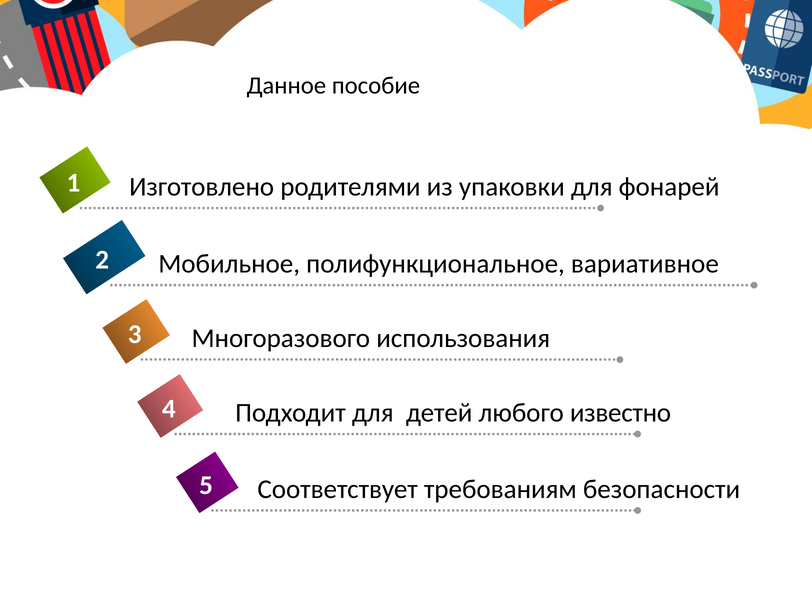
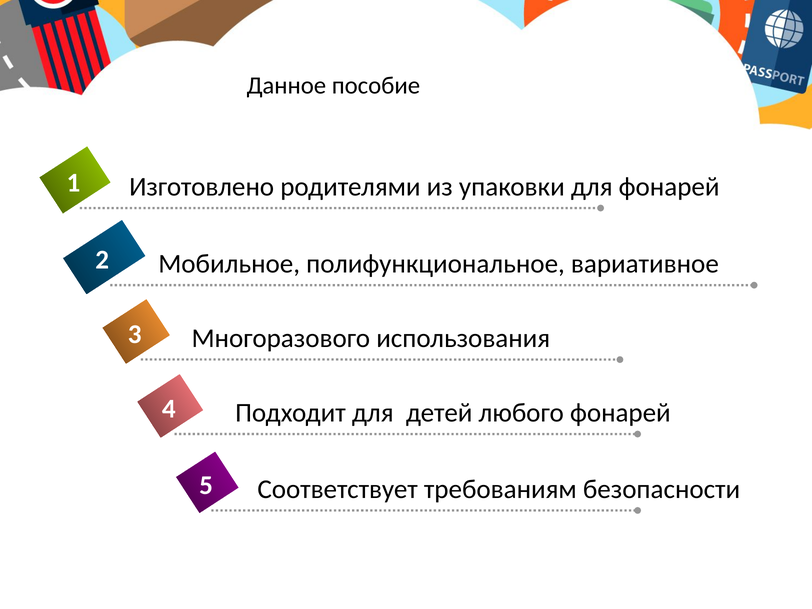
любого известно: известно -> фонарей (620, 413)
